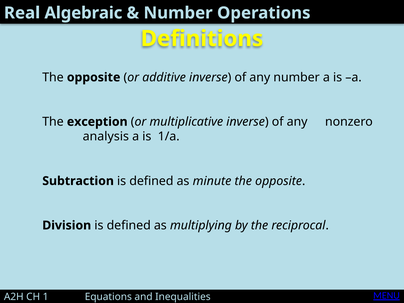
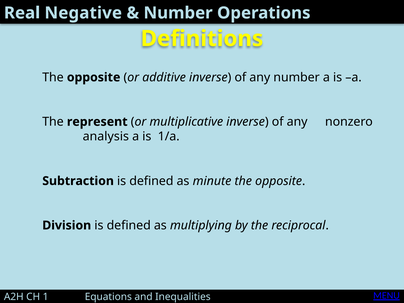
Algebraic: Algebraic -> Negative (83, 13)
exception: exception -> represent (97, 122)
